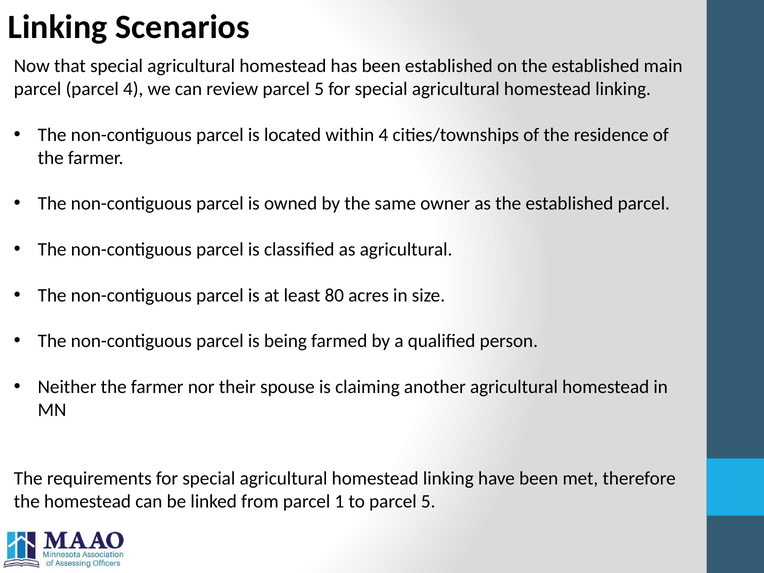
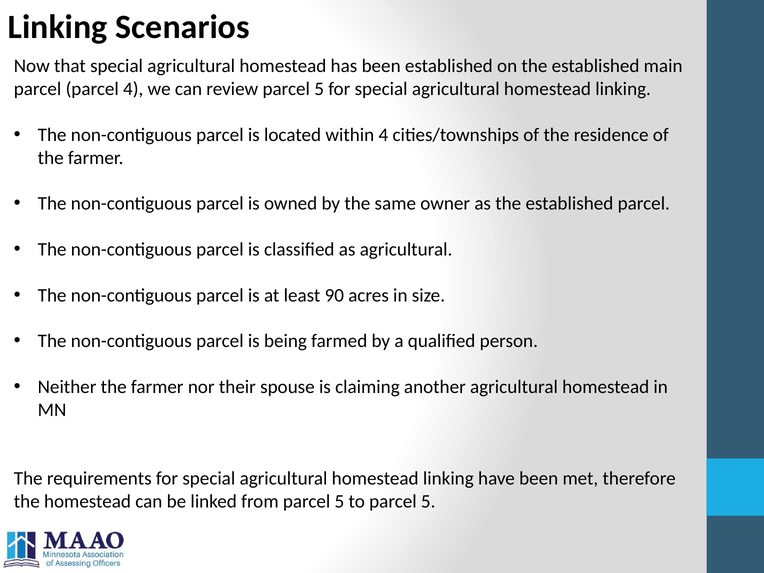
80: 80 -> 90 (334, 295)
from parcel 1: 1 -> 5 (339, 502)
